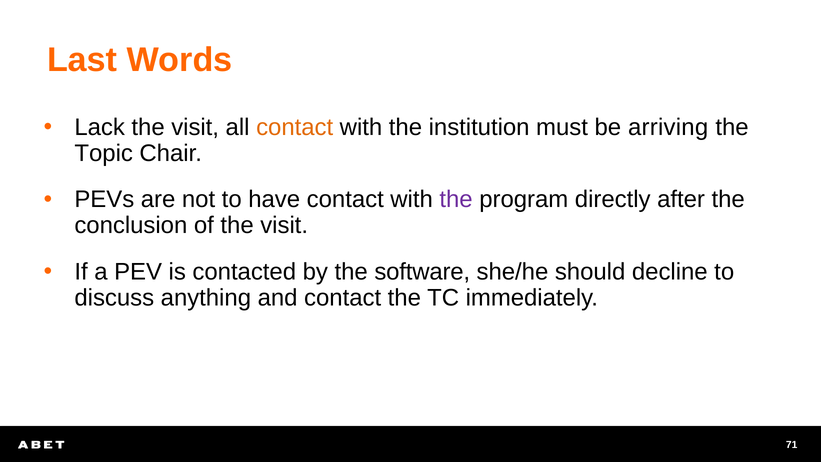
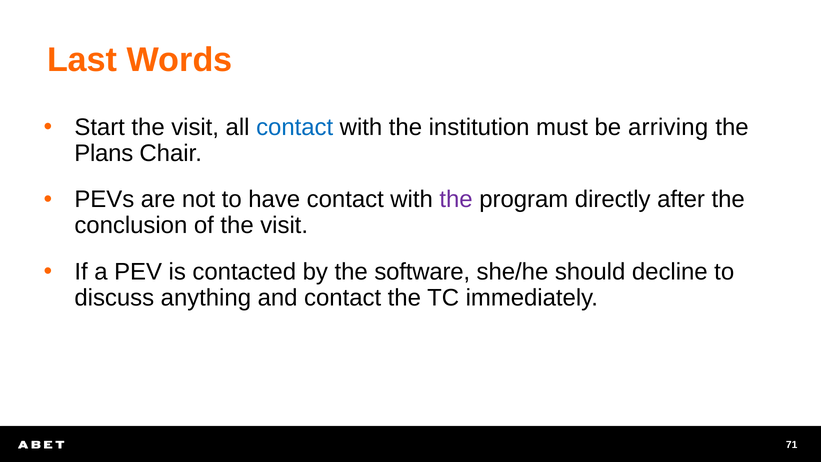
Lack: Lack -> Start (100, 127)
contact colour: orange -> blue (295, 127)
Topic: Topic -> Plans (104, 153)
